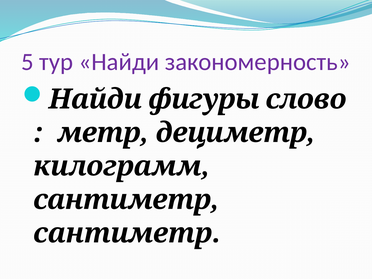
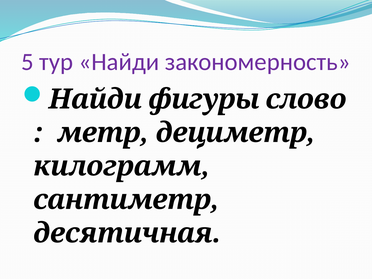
сантиметр: сантиметр -> десятичная (127, 233)
